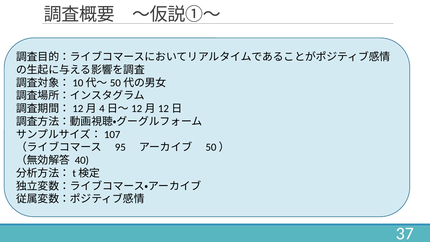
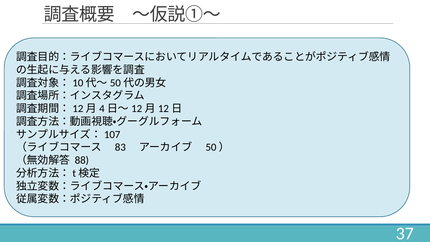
95: 95 -> 83 (120, 147)
40: 40 -> 88 (82, 160)
